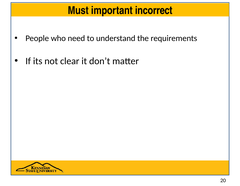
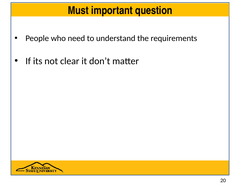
incorrect: incorrect -> question (154, 10)
